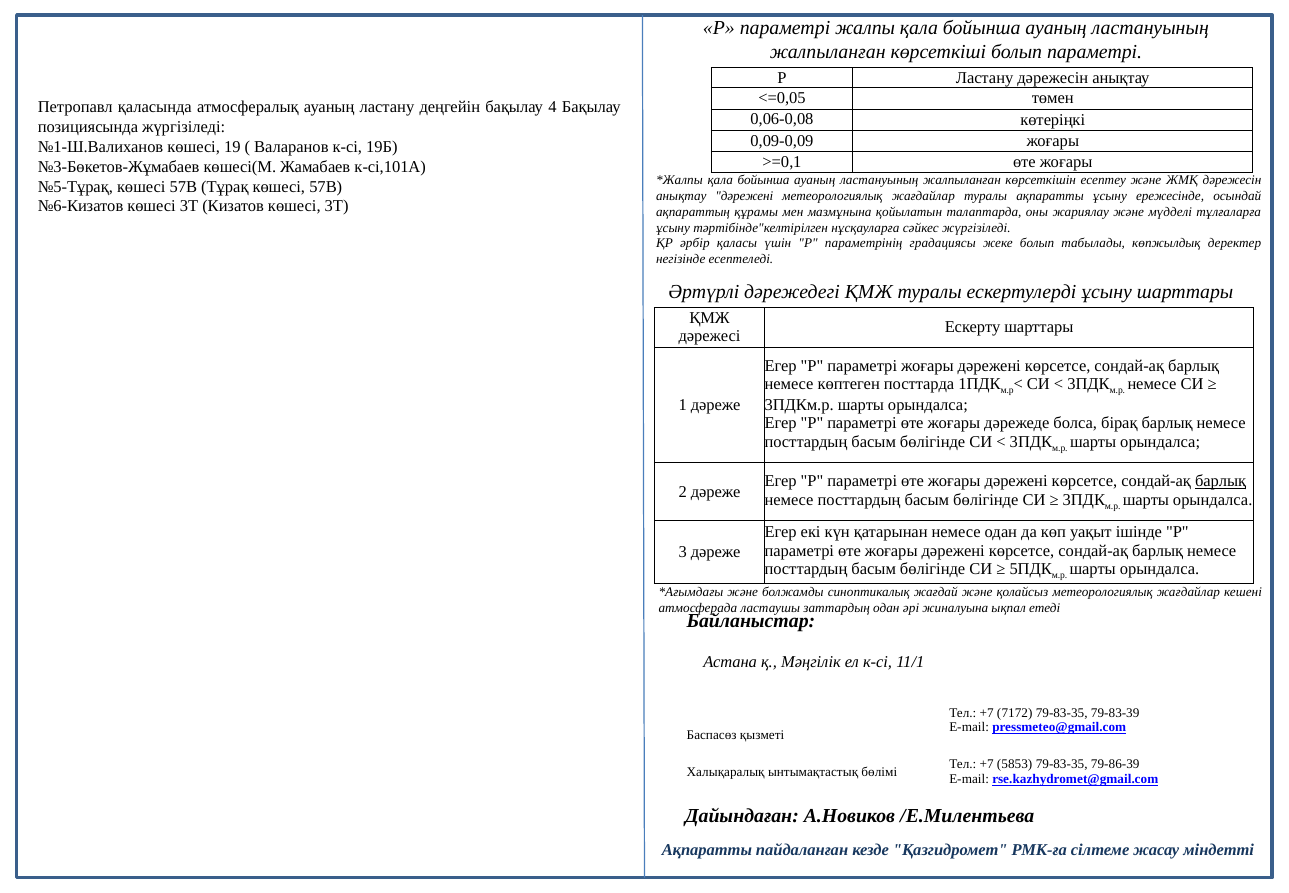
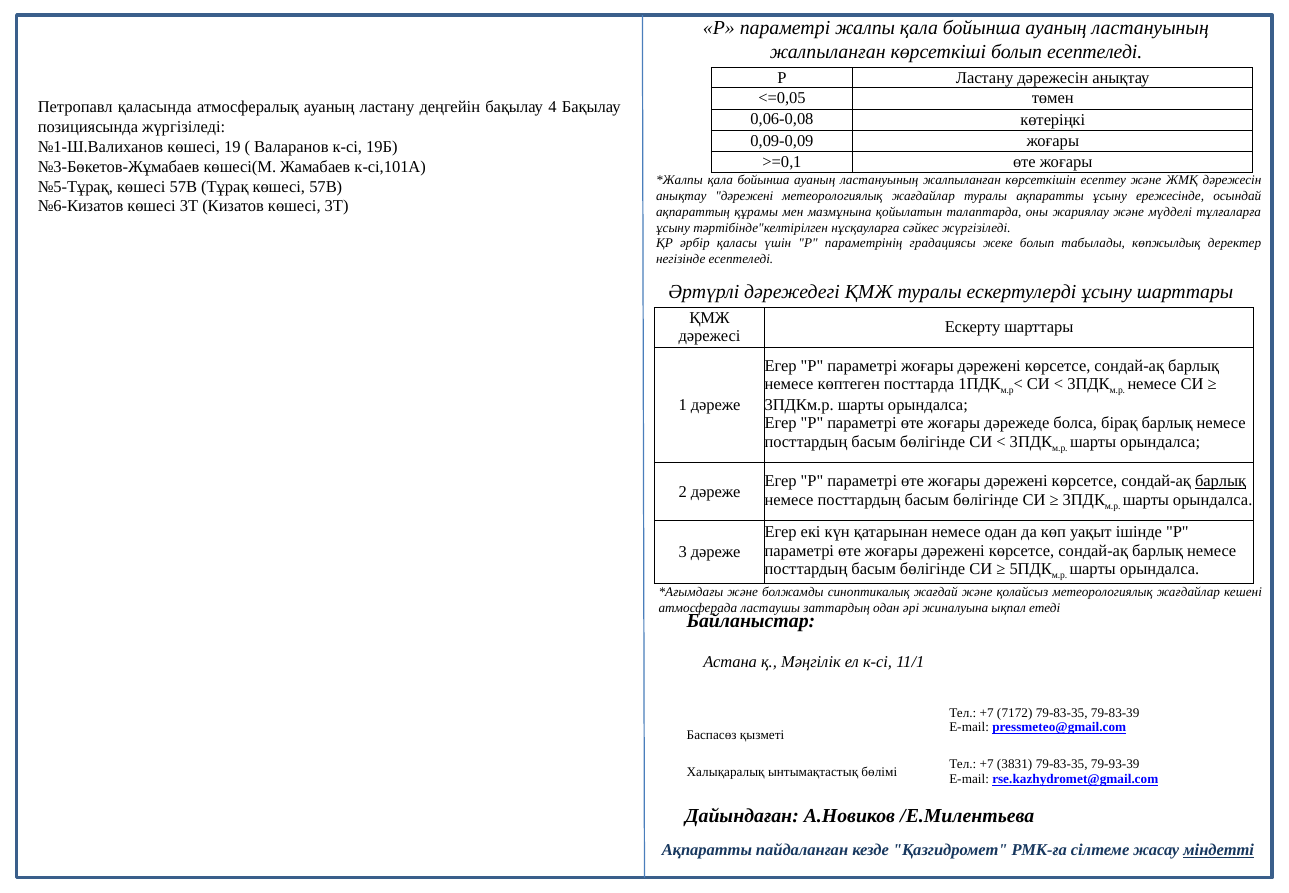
болып параметрі: параметрі -> есептеледі (1095, 52)
5853: 5853 -> 3831 (1015, 764)
79-86-39: 79-86-39 -> 79-93-39 (1115, 764)
міндетті underline: none -> present (1219, 850)
